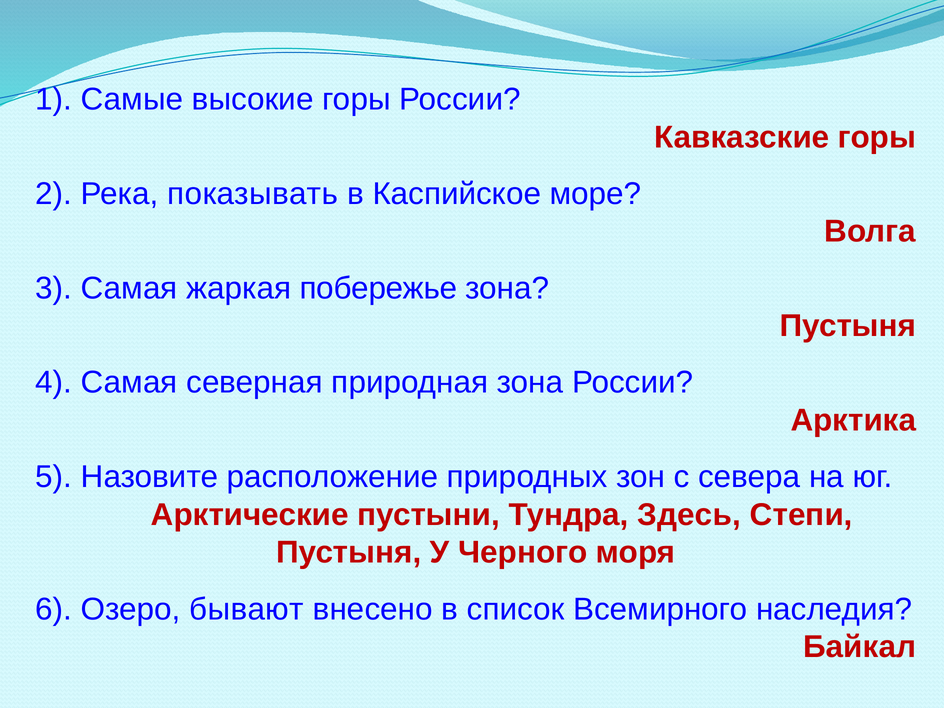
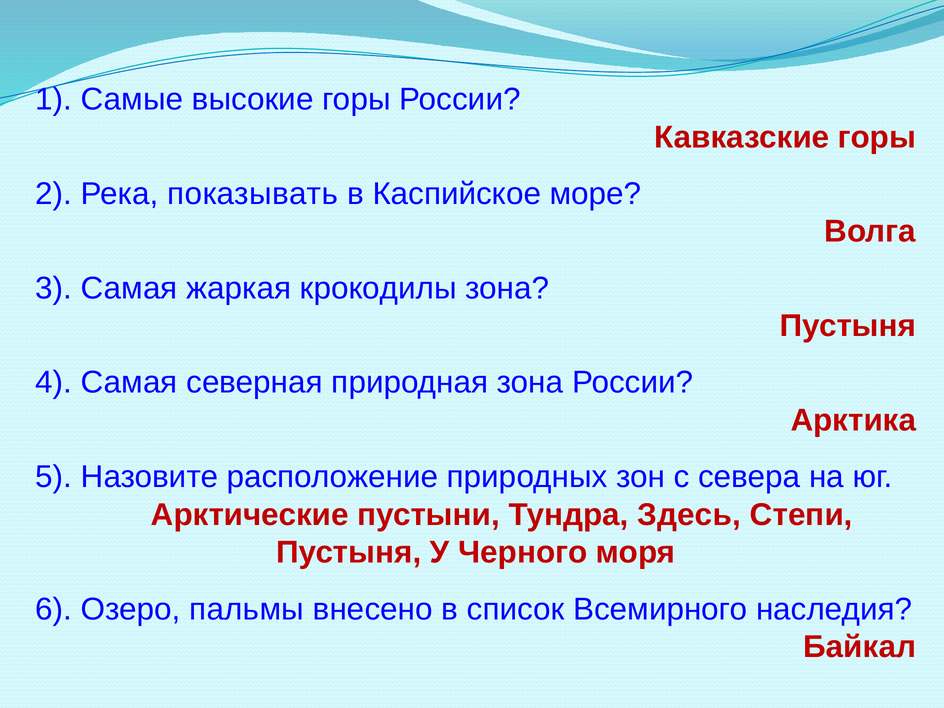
побережье: побережье -> крокодилы (378, 288)
бывают: бывают -> пальмы (247, 609)
